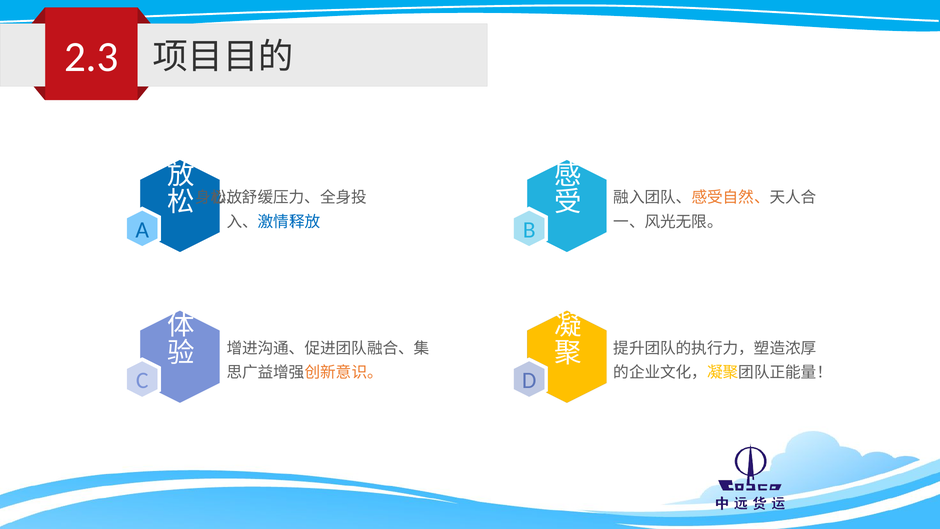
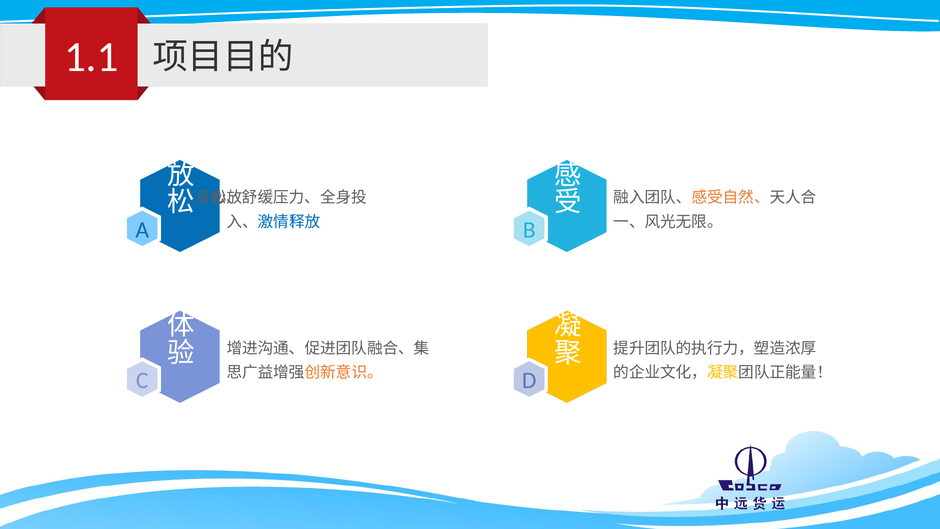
2.3: 2.3 -> 1.1 (91, 57)
